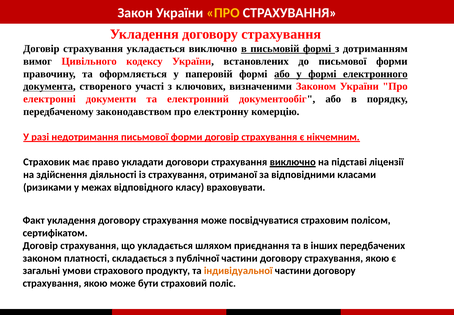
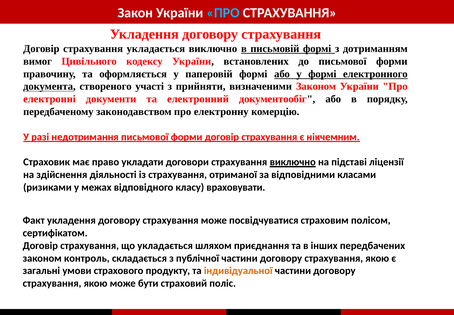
ПРО colour: yellow -> light blue (223, 13)
ключових: ключових -> прийняти (201, 86)
платності: платності -> контроль (87, 258)
